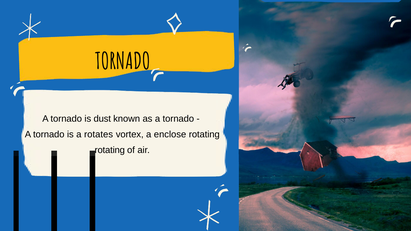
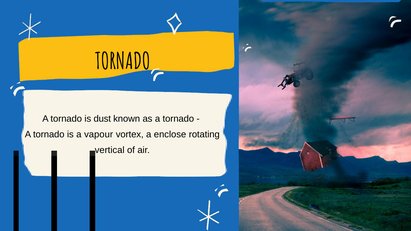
rotates: rotates -> vapour (99, 135)
rotating: rotating -> vertical (110, 150)
